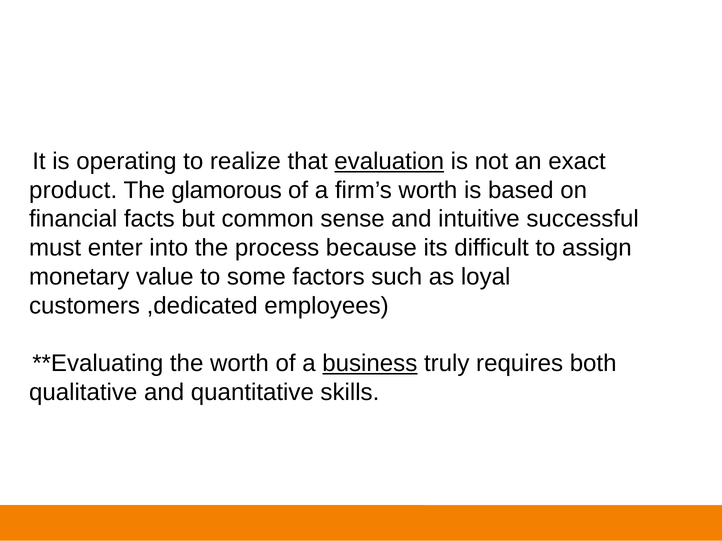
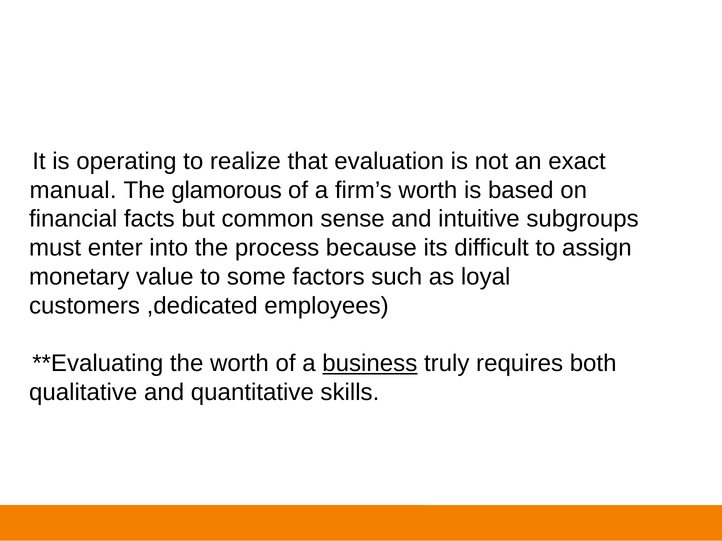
evaluation underline: present -> none (389, 161)
product: product -> manual (73, 190)
successful: successful -> subgroups (583, 219)
